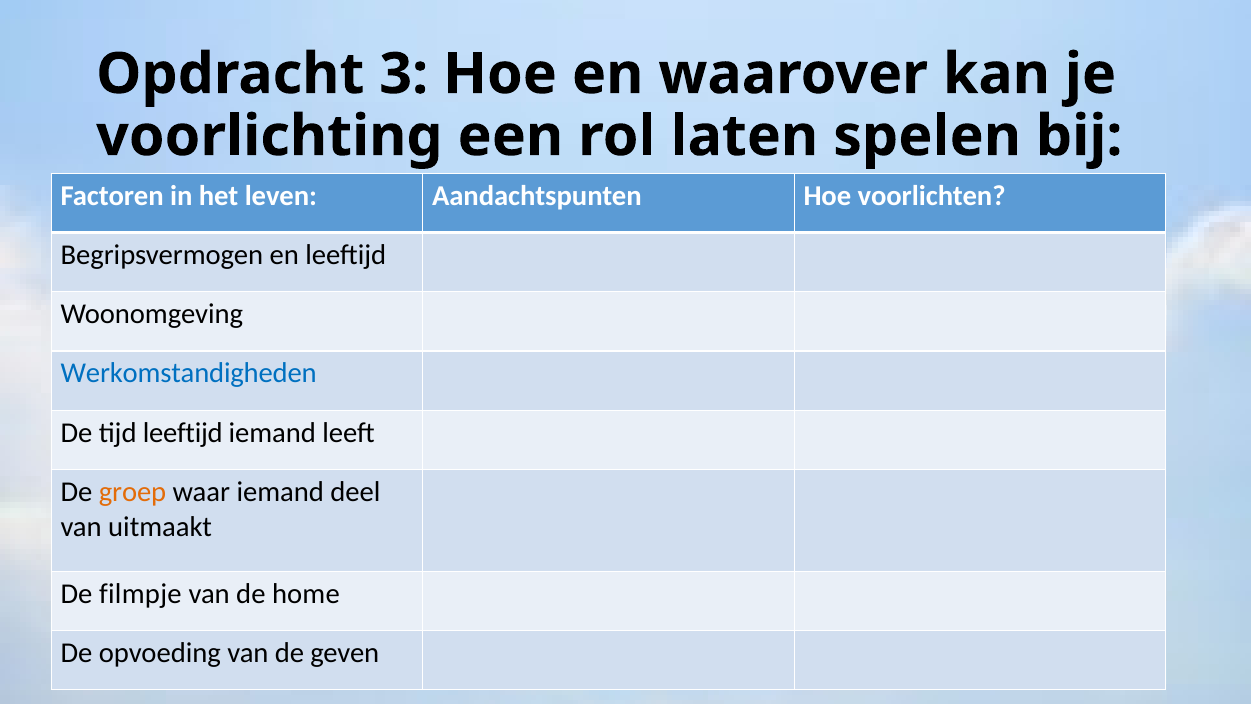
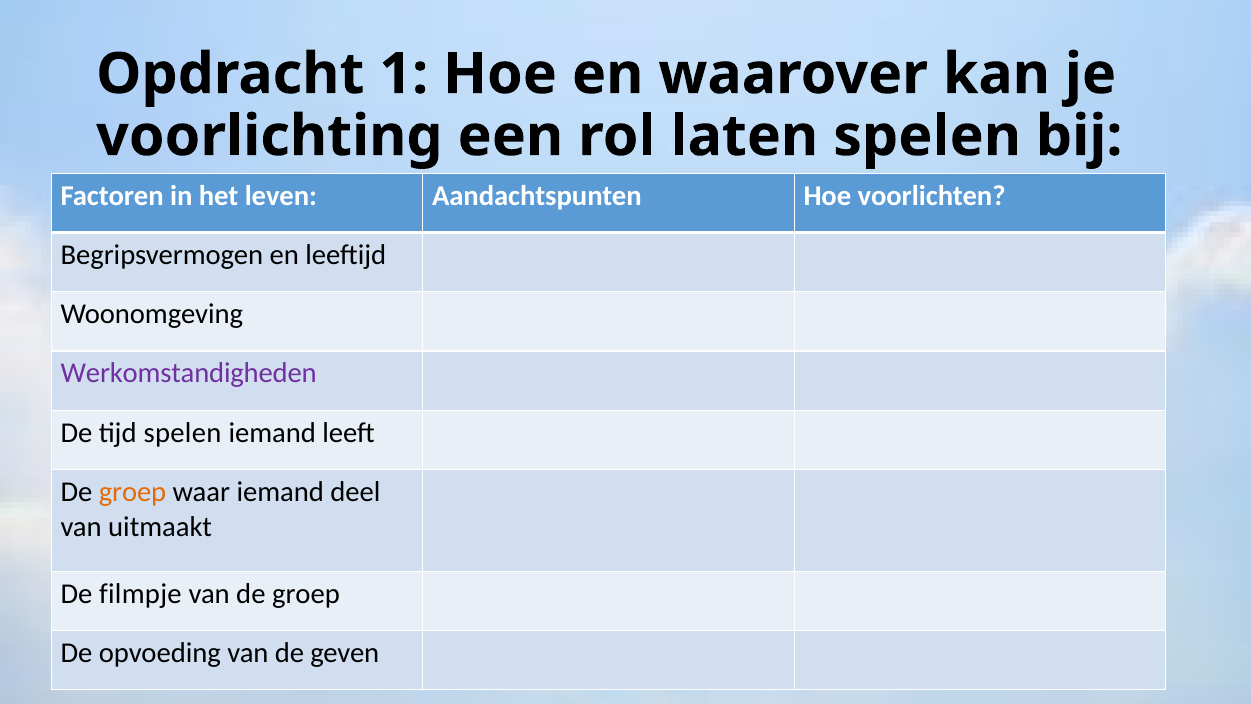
3: 3 -> 1 (404, 74)
Werkomstandigheden colour: blue -> purple (189, 373)
tijd leeftijd: leeftijd -> spelen (182, 432)
van de home: home -> groep (306, 594)
